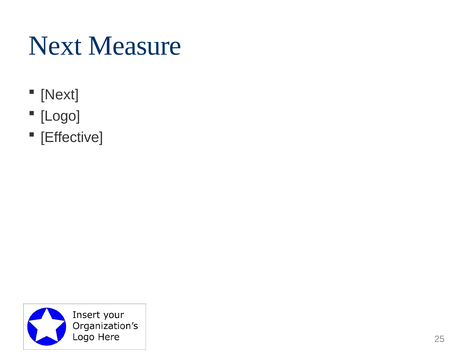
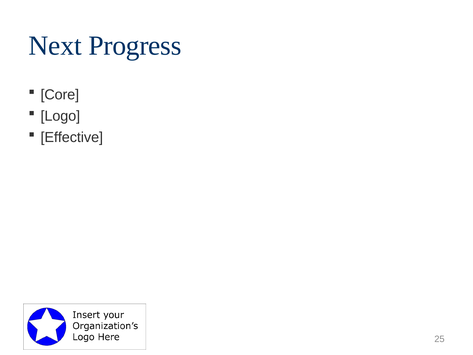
Measure: Measure -> Progress (135, 46)
Next: Next -> Core (60, 95)
